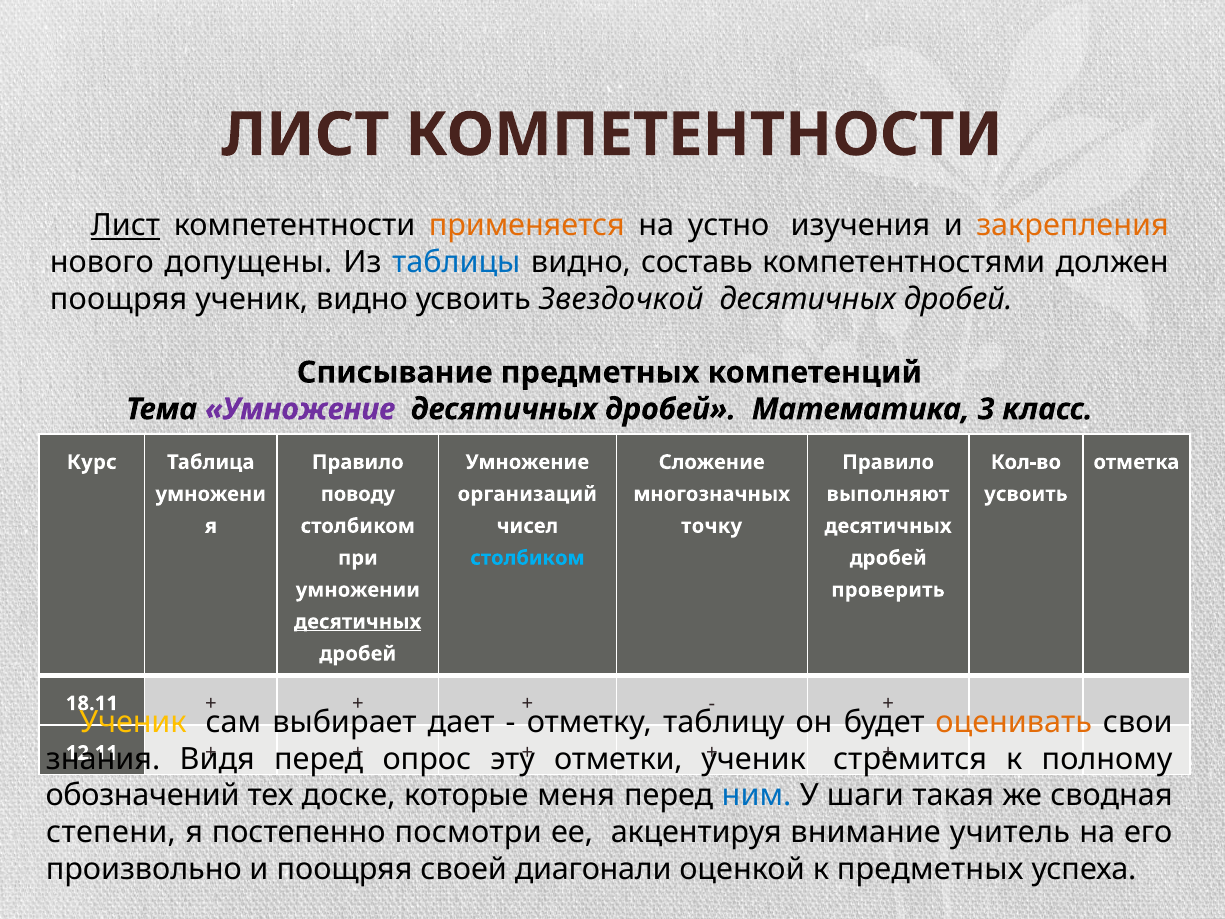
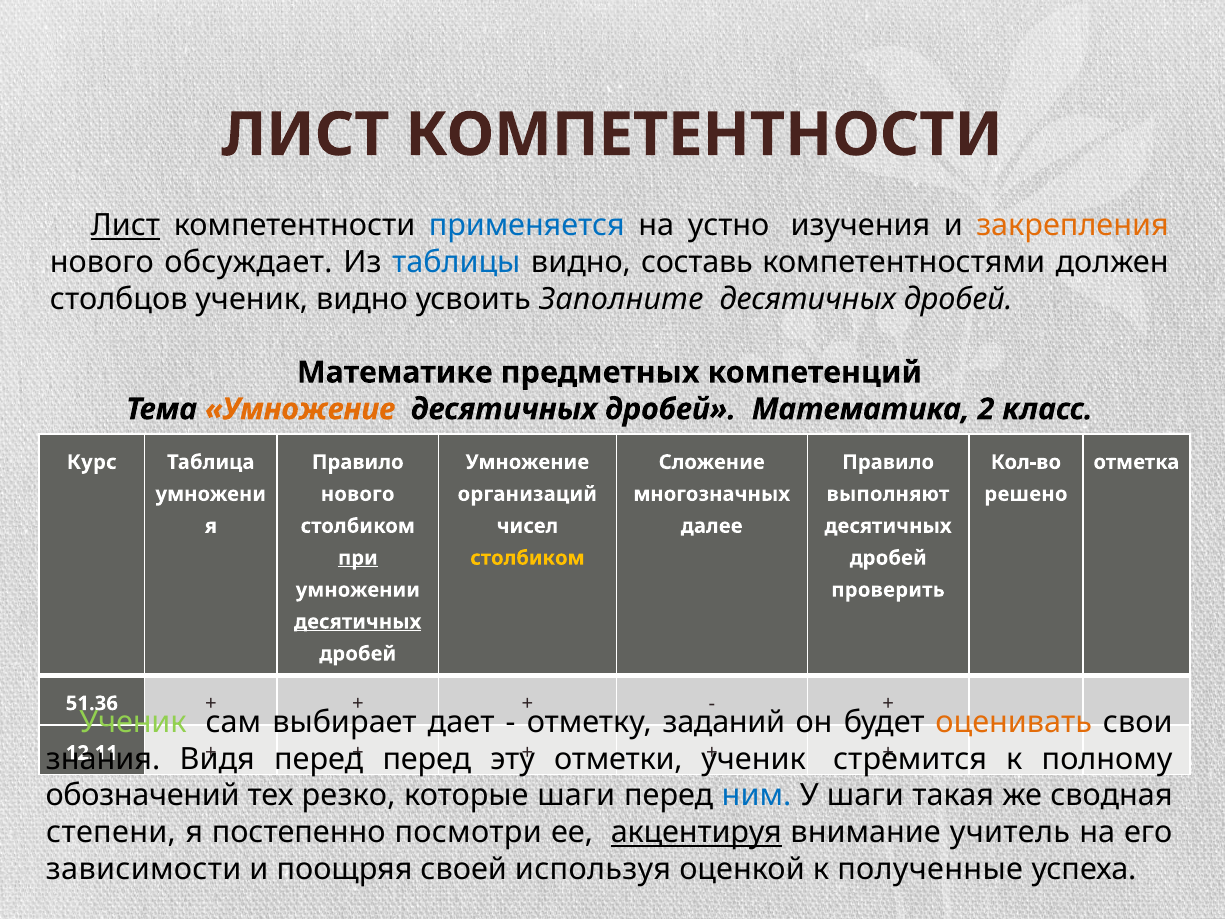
применяется colour: orange -> blue (527, 225)
допущены: допущены -> обсуждает (248, 262)
поощряя: поощряя -> столбцов (119, 299)
Звездочкой: Звездочкой -> Заполните (621, 299)
Списывание: Списывание -> Математике (395, 372)
Умножение colour: purple -> orange (300, 409)
3: 3 -> 2 (986, 409)
поводу: поводу -> нового (358, 494)
усвоить: усвоить -> решено (1026, 494)
точку: точку -> далее (712, 526)
при underline: none -> present (358, 558)
столбиком colour: light blue -> yellow (527, 558)
18.11: 18.11 -> 51.36 (92, 703)
Ученик colour: yellow -> light green (133, 722)
таблицу: таблицу -> заданий (724, 722)
опрос: опрос -> перед (427, 759)
доске: доске -> резко (349, 795)
которые меня: меня -> шаги (576, 795)
акцентируя underline: none -> present (696, 832)
произвольно: произвольно -> зависимости (144, 869)
диагонали: диагонали -> используя (593, 869)
к предметных: предметных -> полученные (930, 869)
